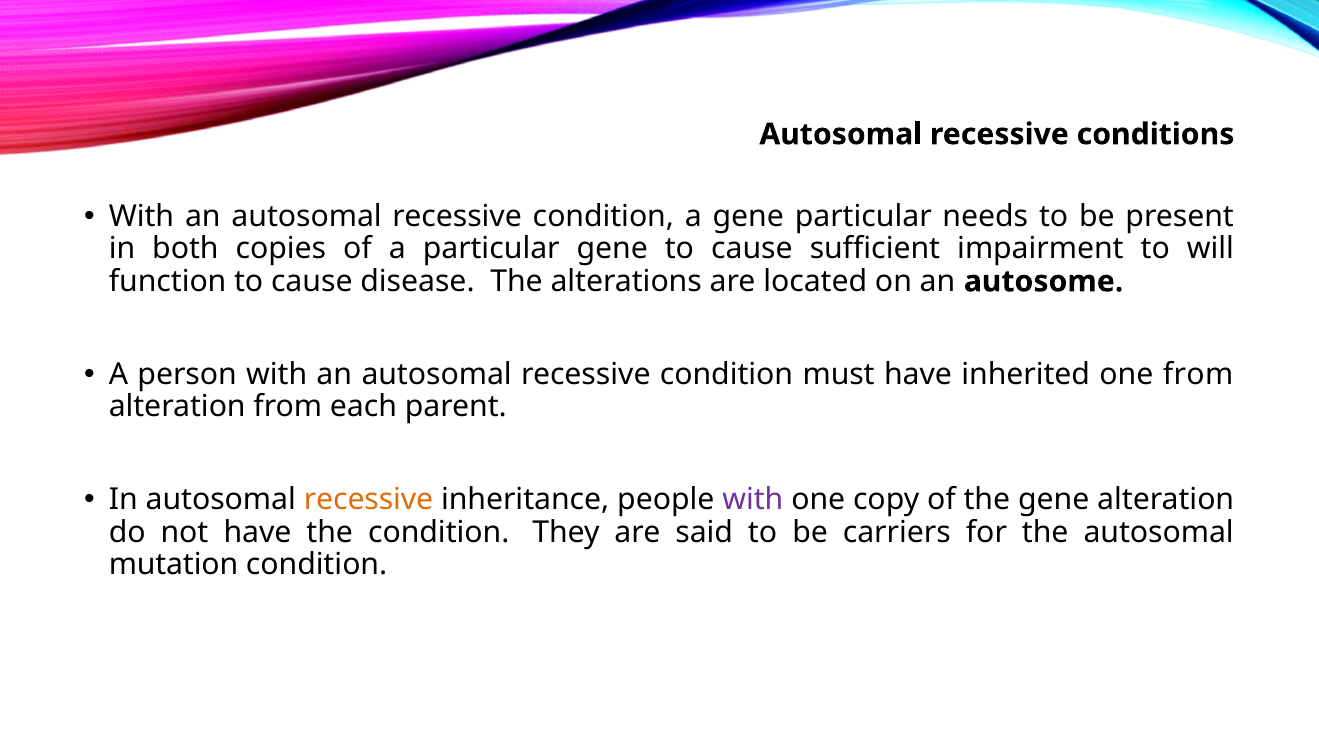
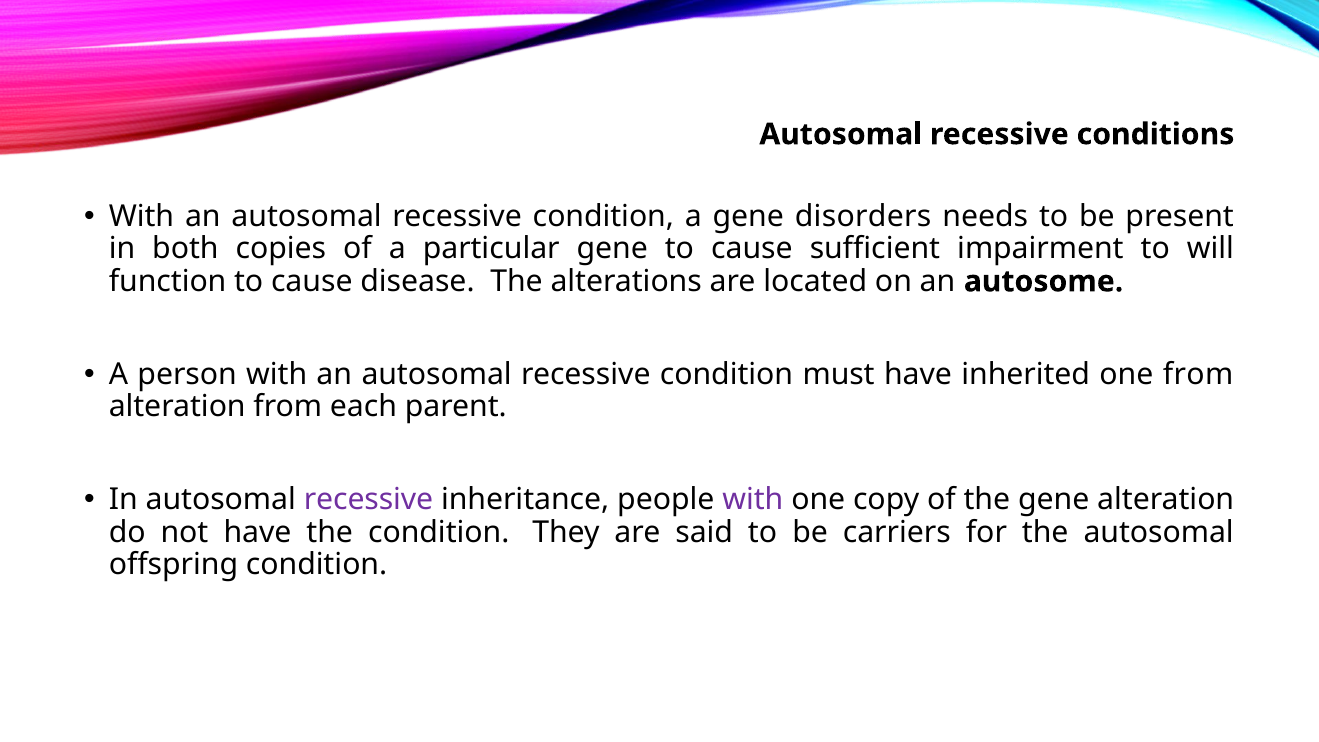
gene particular: particular -> disorders (863, 216)
recessive colour: orange -> purple (369, 500)
mutation: mutation -> offspring (173, 565)
